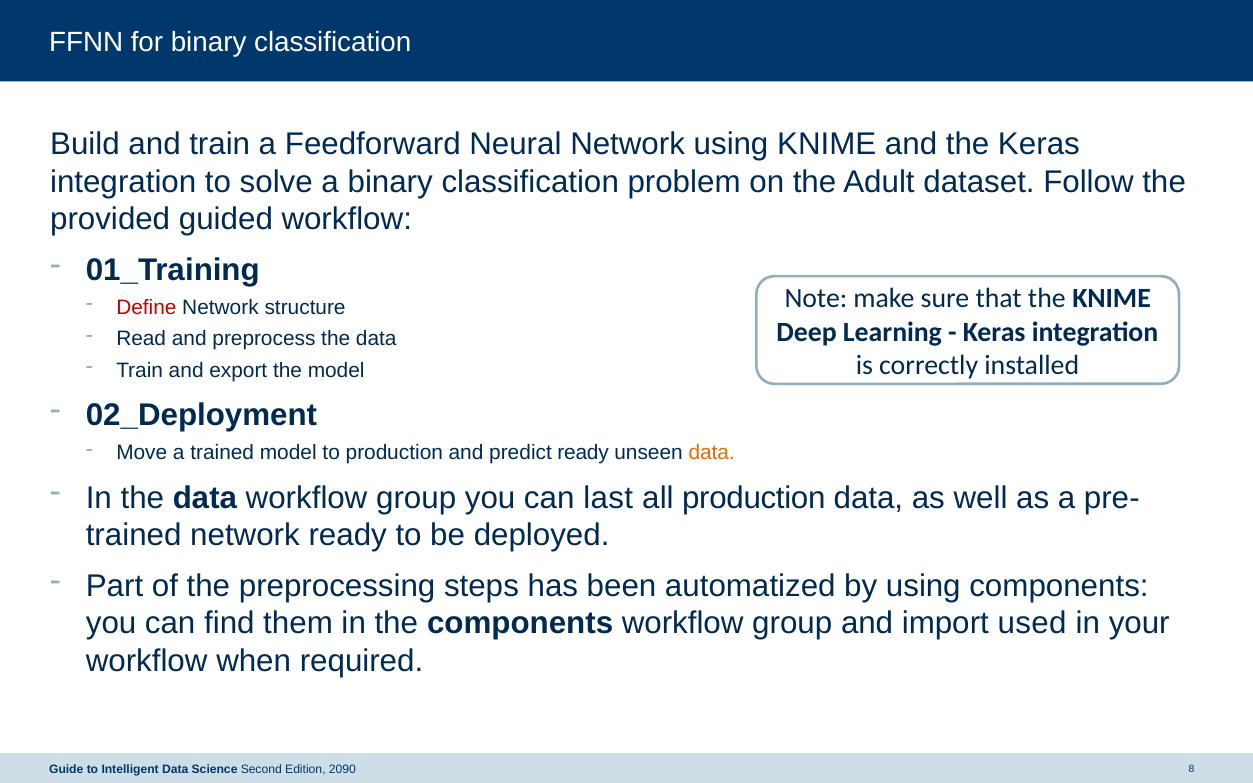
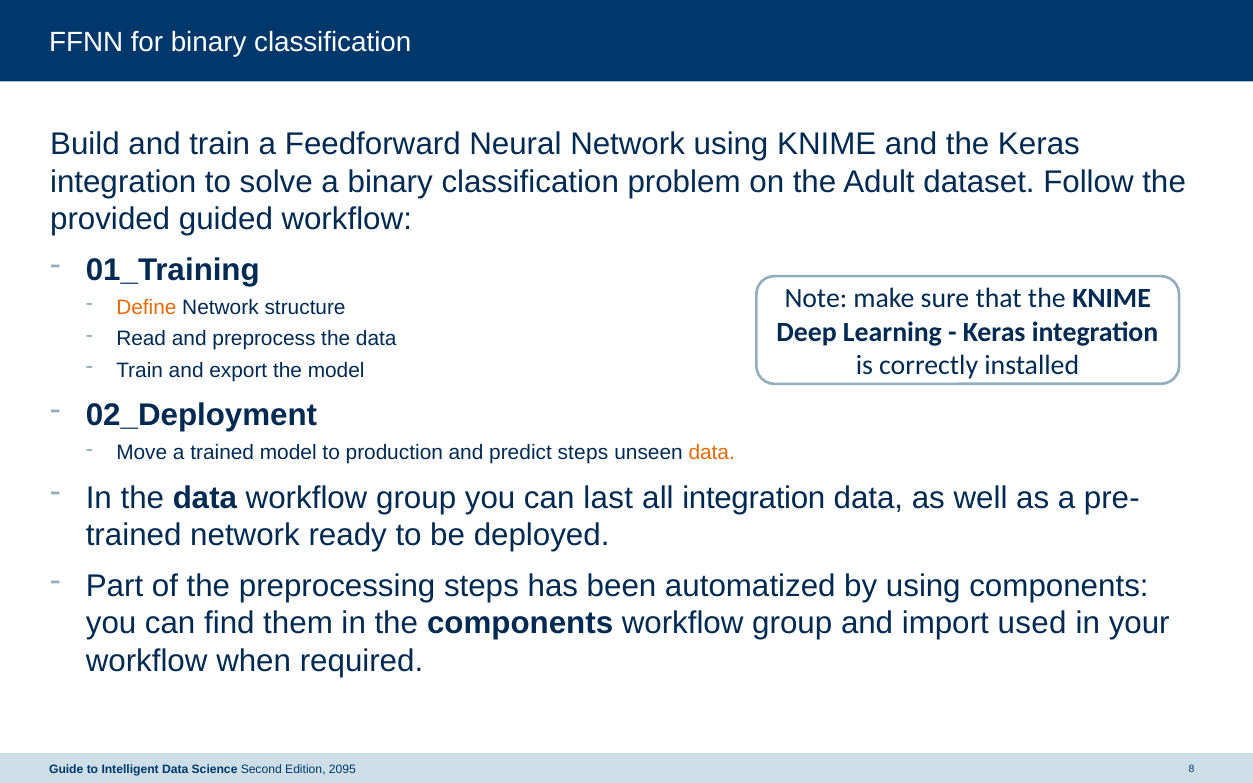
Define colour: red -> orange (146, 307)
predict ready: ready -> steps (583, 453)
all production: production -> integration (754, 498)
2090: 2090 -> 2095 (342, 770)
